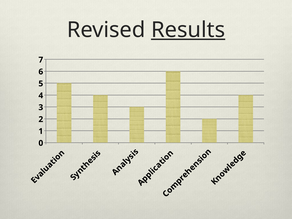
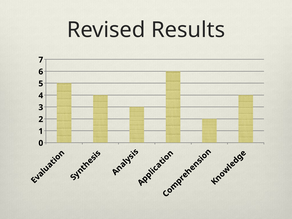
Results underline: present -> none (188, 30)
